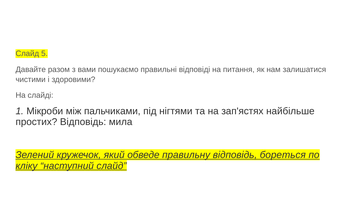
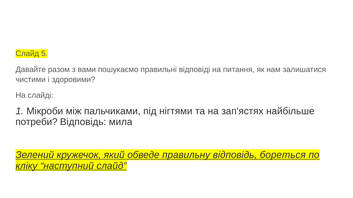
простих: простих -> потреби (36, 122)
